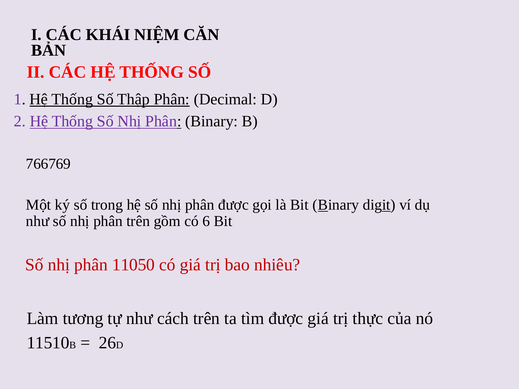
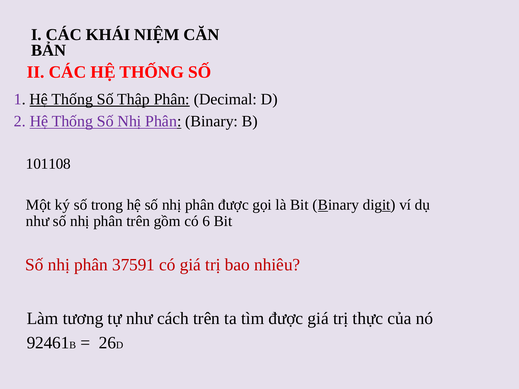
766769: 766769 -> 101108 (48, 164)
11050: 11050 -> 37591 (134, 265)
11510: 11510 -> 92461 (48, 343)
